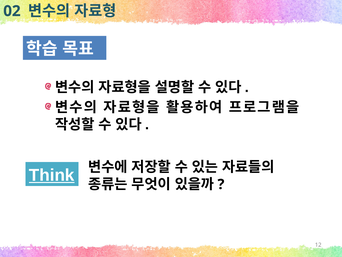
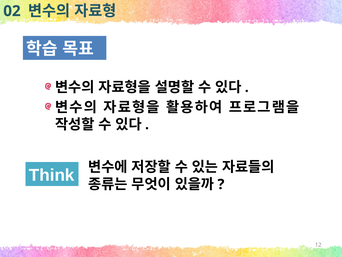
Think underline: present -> none (52, 175)
